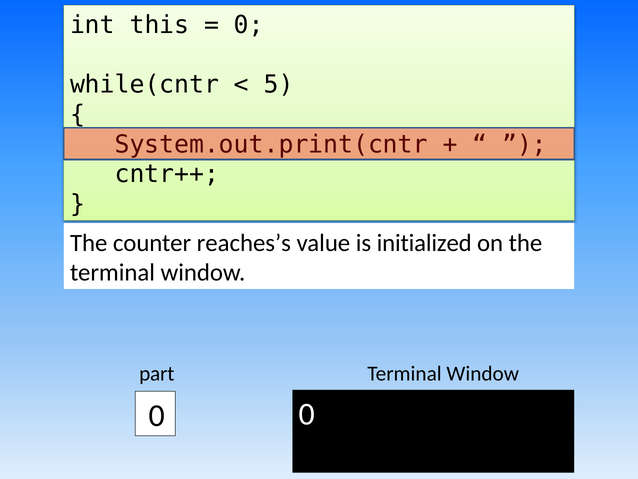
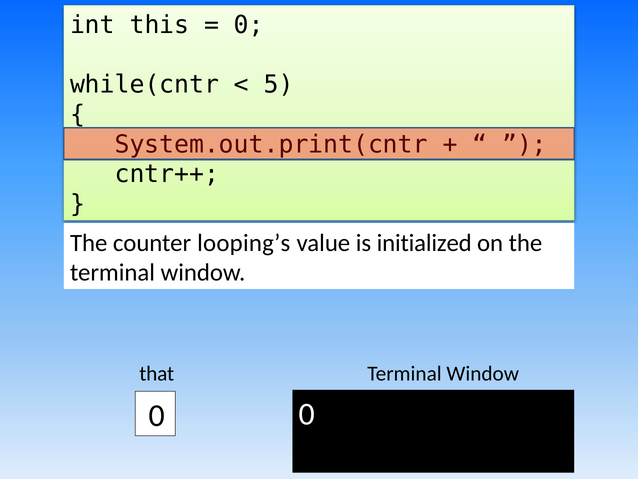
reaches’s: reaches’s -> looping’s (244, 243)
part: part -> that (157, 373)
